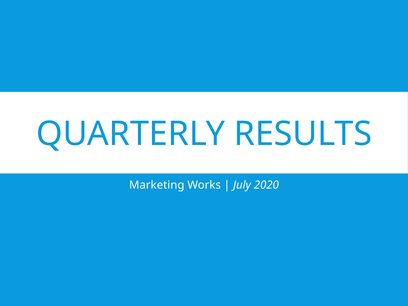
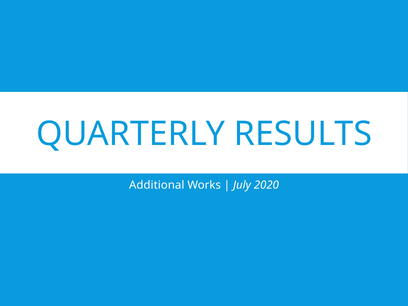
Marketing: Marketing -> Additional (157, 185)
